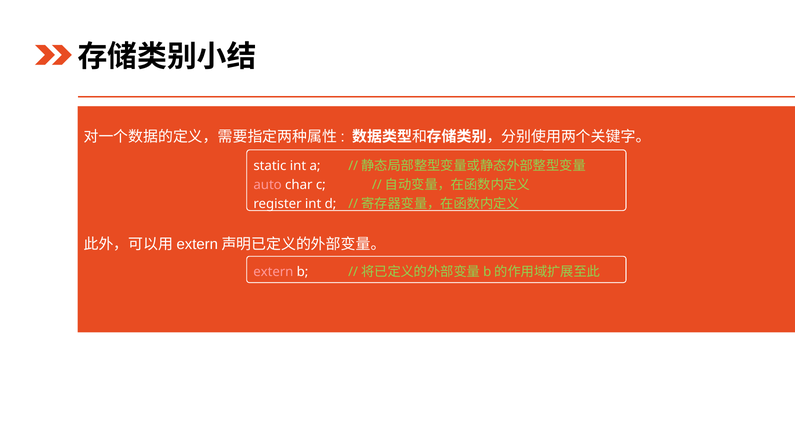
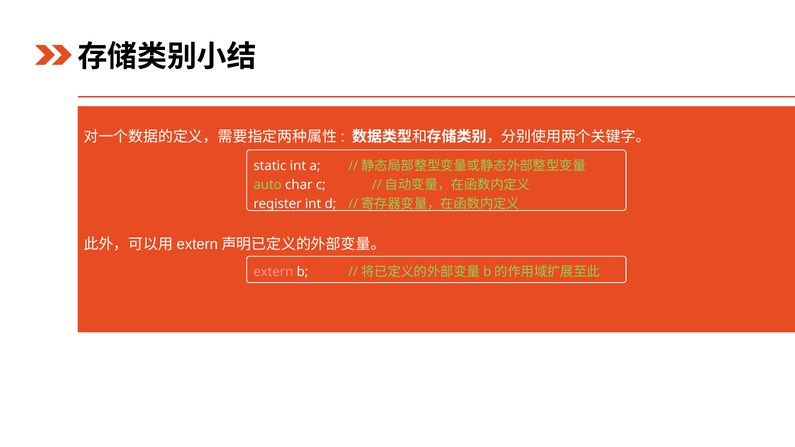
auto colour: pink -> light green (268, 185)
